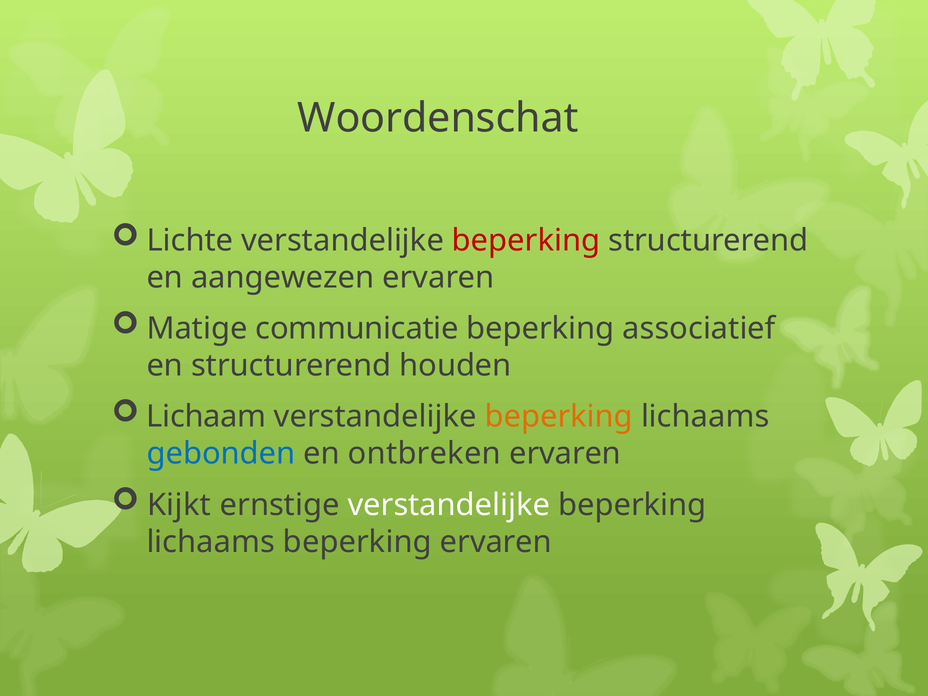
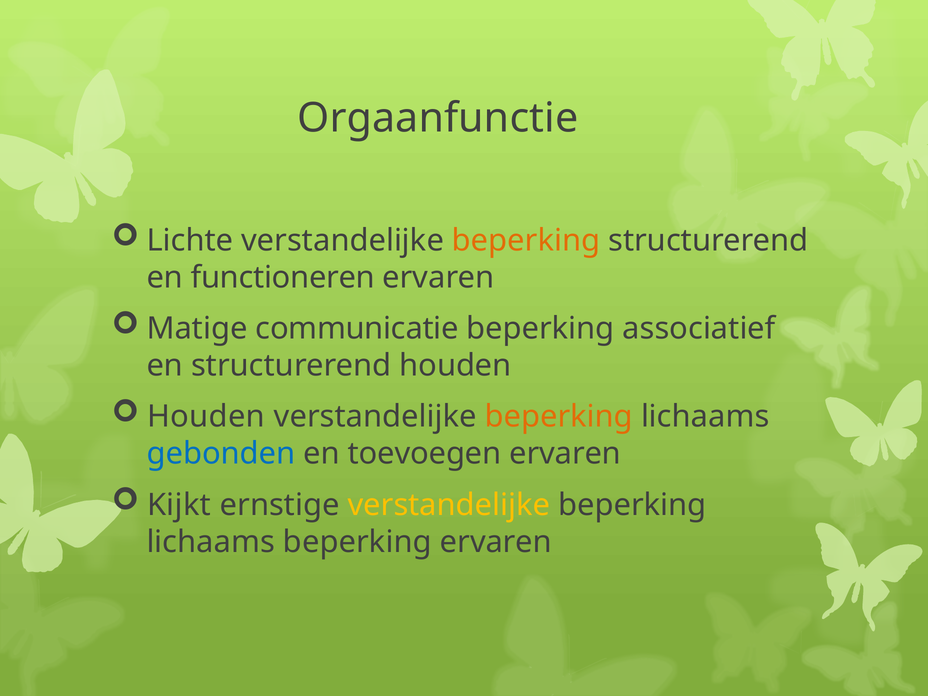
Woordenschat: Woordenschat -> Orgaanfunctie (438, 118)
beperking colour: red -> orange (526, 240)
aangewezen: aangewezen -> functioneren (283, 277)
Lichaam: Lichaam -> Houden (206, 417)
ontbreken: ontbreken -> toevoegen (425, 454)
verstandelijke colour: white -> yellow (449, 505)
